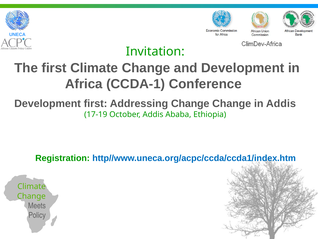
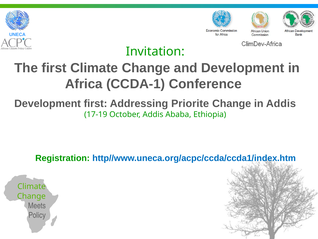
Addressing Change: Change -> Priorite (190, 103)
